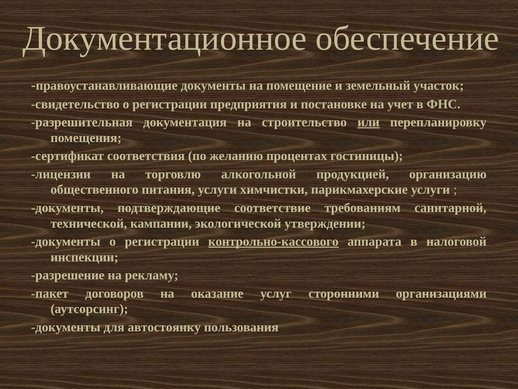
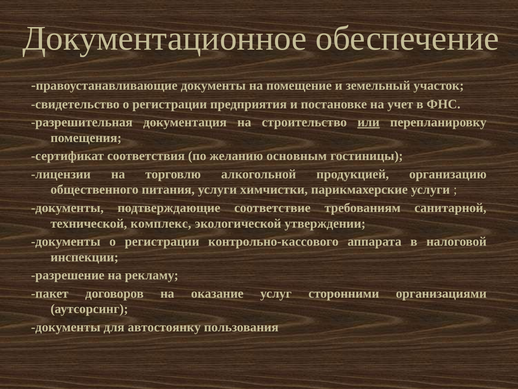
процентах: процентах -> основным (297, 156)
кампании: кампании -> комплекс (161, 223)
контрольно-кассового underline: present -> none (273, 241)
